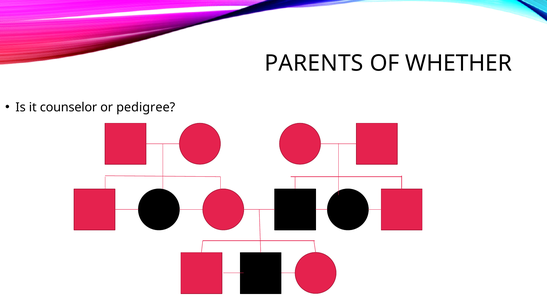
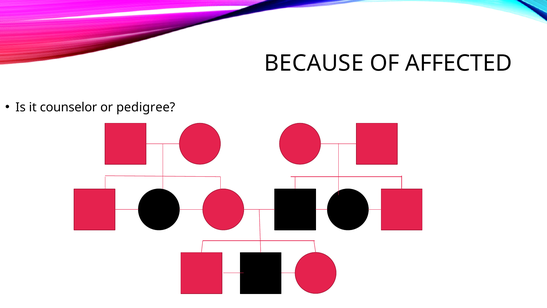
PARENTS: PARENTS -> BECAUSE (314, 63)
WHETHER: WHETHER -> AFFECTED (459, 63)
